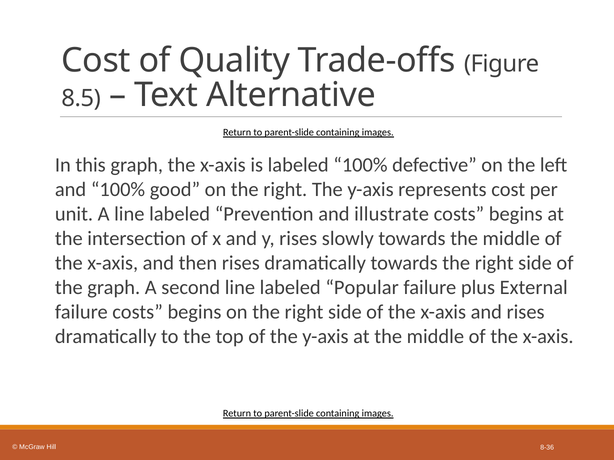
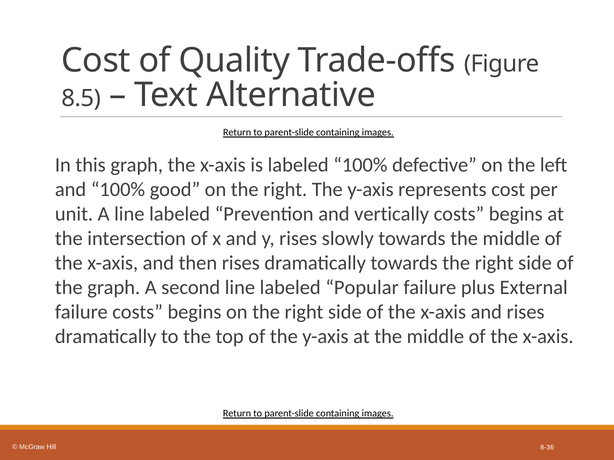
illustrate: illustrate -> vertically (392, 214)
